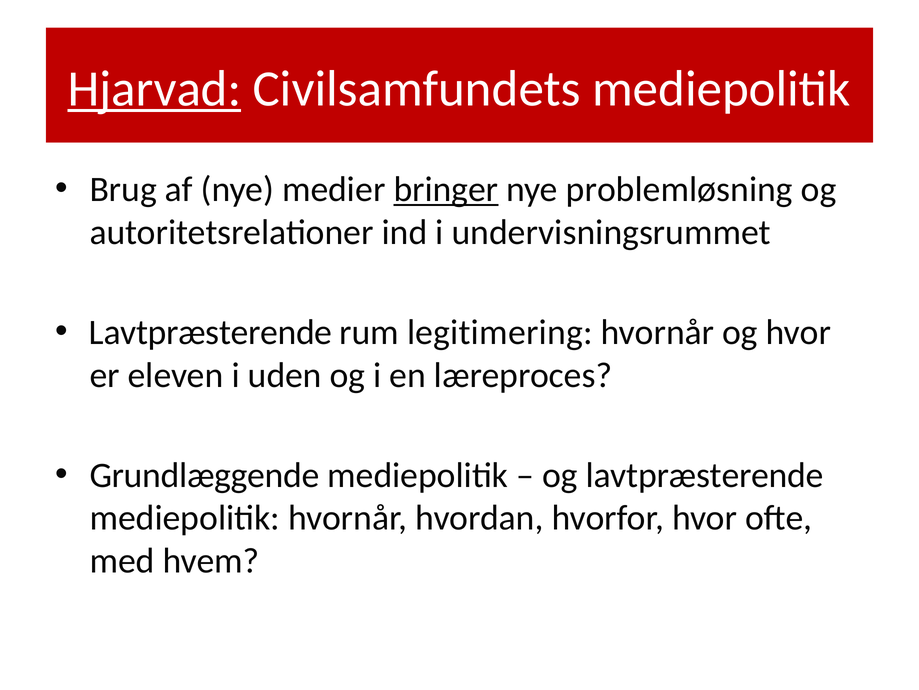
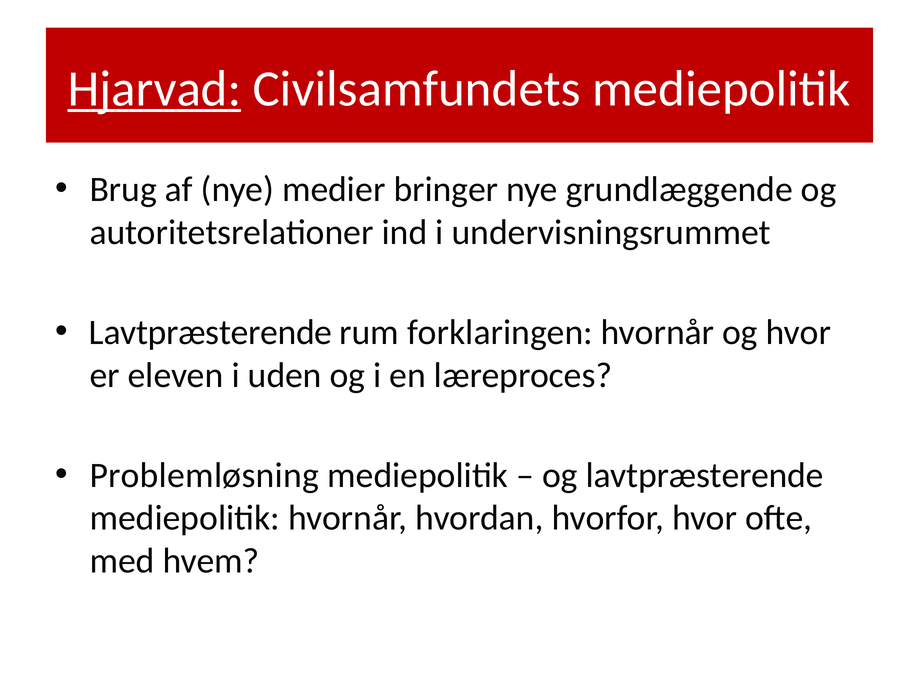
bringer underline: present -> none (446, 189)
problemløsning: problemløsning -> grundlæggende (679, 189)
legitimering: legitimering -> forklaringen (500, 332)
Grundlæggende: Grundlæggende -> Problemløsning (204, 475)
